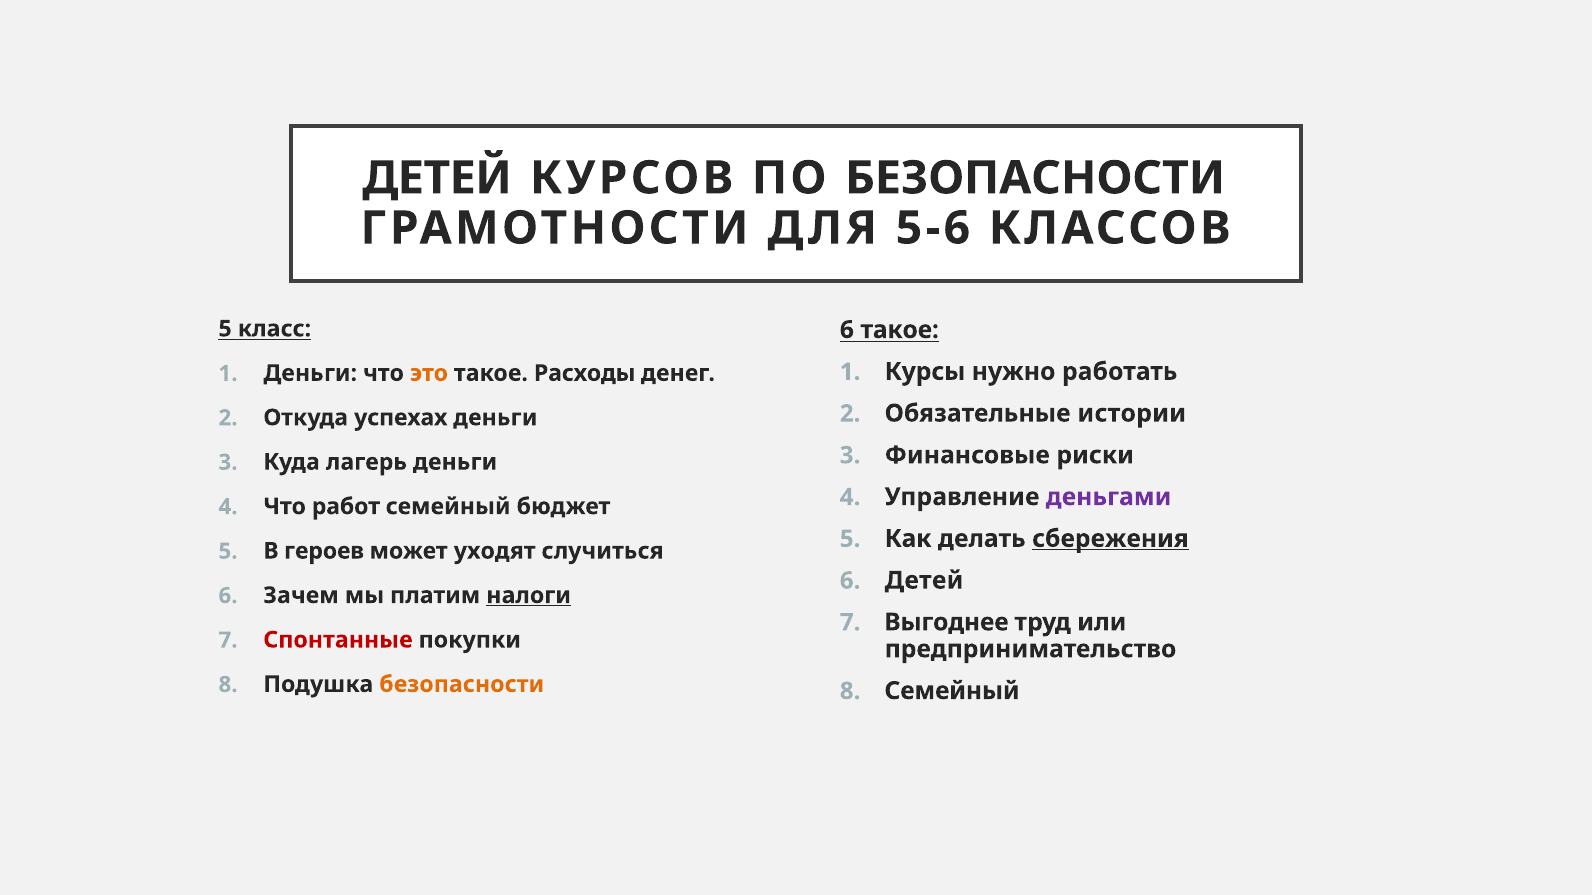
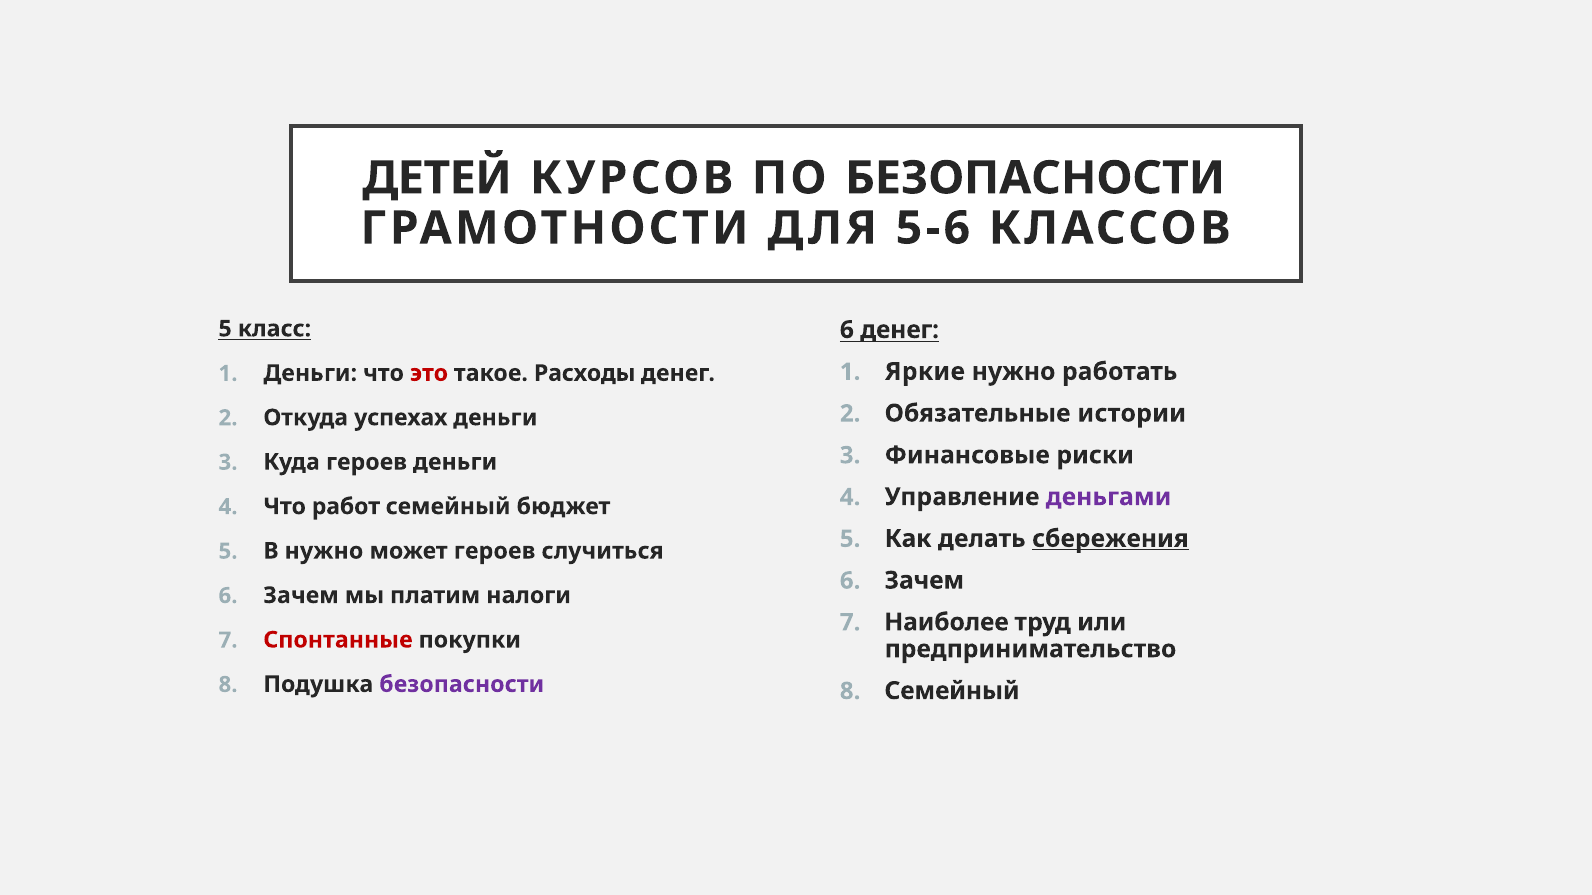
6 такое: такое -> денег (900, 330)
Курсы: Курсы -> Яркие (925, 372)
это colour: orange -> red (429, 373)
Куда лагерь: лагерь -> героев (367, 462)
В героев: героев -> нужно (324, 551)
может уходят: уходят -> героев (495, 551)
Детей: Детей -> Зачем (924, 581)
налоги underline: present -> none (529, 596)
Выгоднее: Выгоднее -> Наиболее (946, 623)
безопасности colour: orange -> purple (462, 685)
